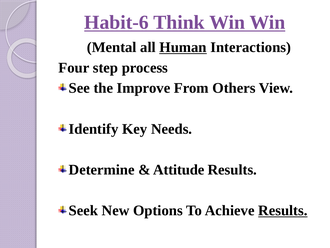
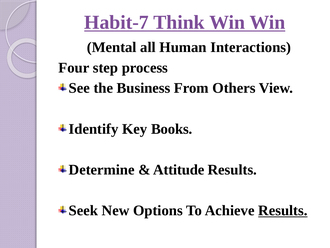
Habit-6: Habit-6 -> Habit-7 (116, 22)
Human underline: present -> none (183, 47)
Improve: Improve -> Business (143, 88)
Needs: Needs -> Books (172, 129)
